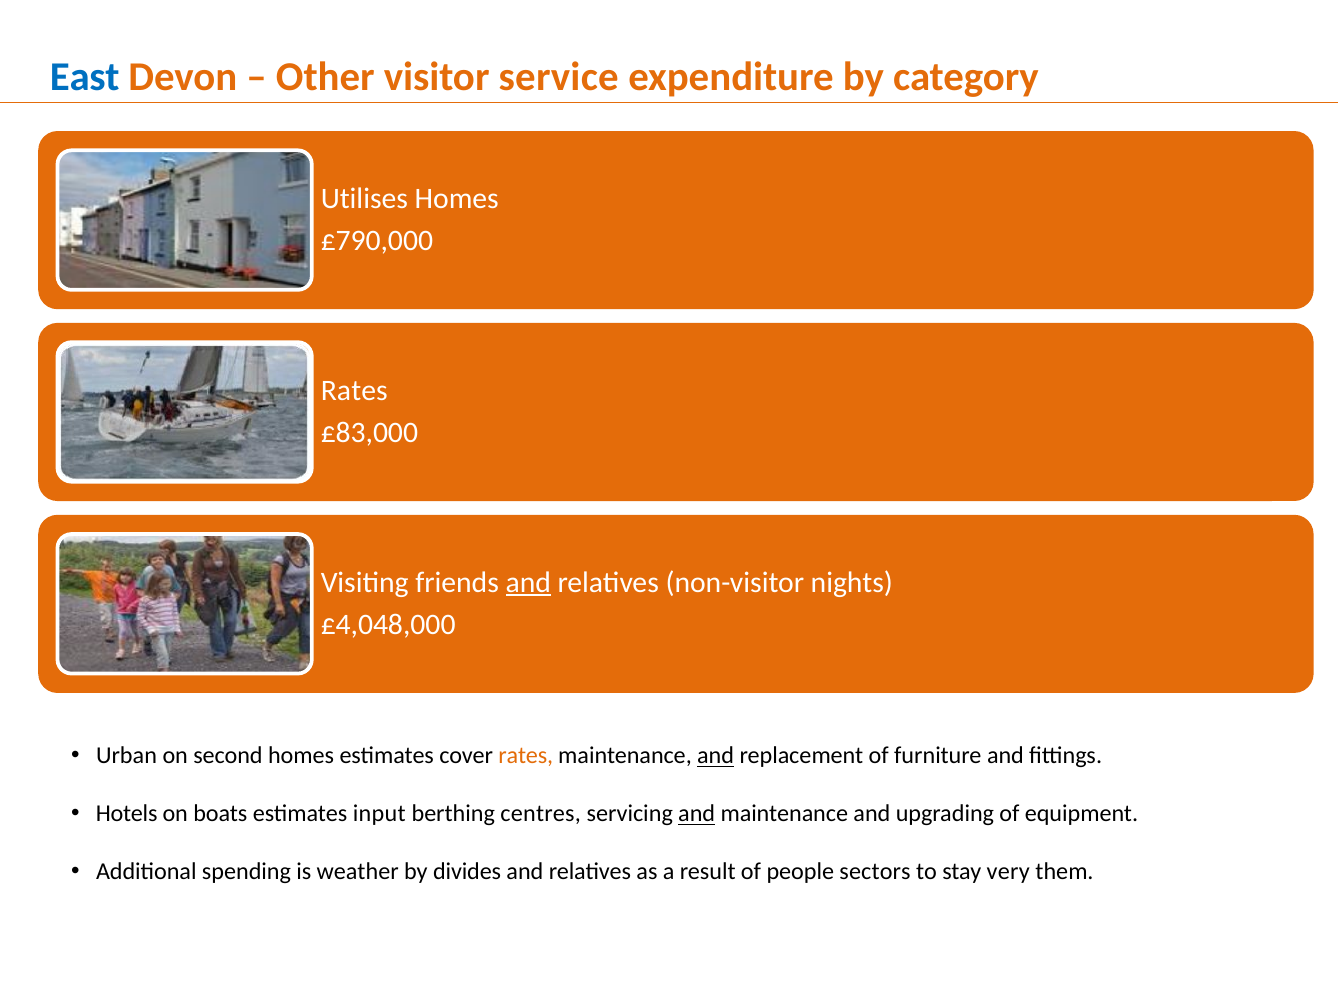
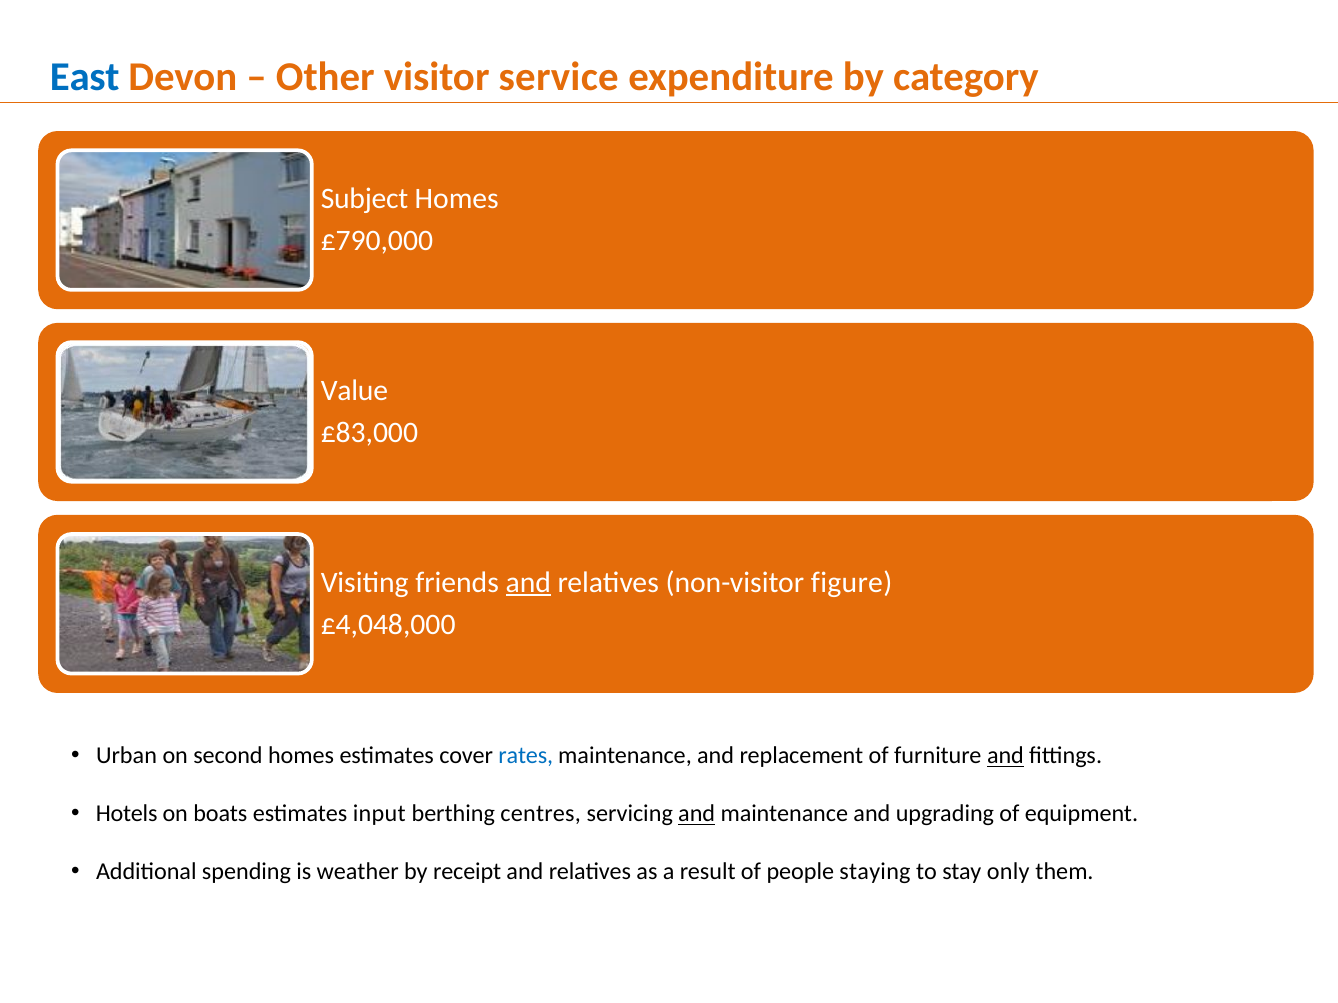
Utilises: Utilises -> Subject (365, 199)
Rates: Rates -> Value (354, 391)
nights: nights -> figure (852, 583)
rates colour: orange -> blue (526, 756)
and underline: present -> none (716, 756)
and underline: none -> present (1005, 756)
divides: divides -> receipt (467, 872)
sectors: sectors -> staying (875, 872)
very: very -> only (1008, 872)
